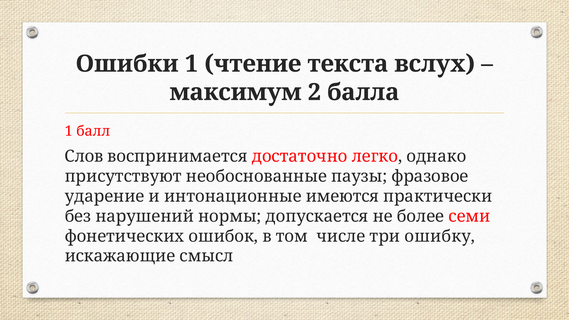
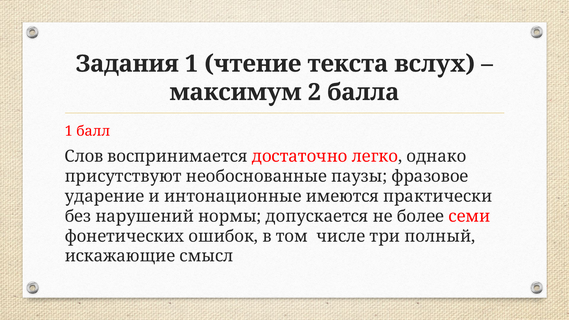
Ошибки: Ошибки -> Задания (127, 64)
ошибку: ошибку -> полный (440, 236)
